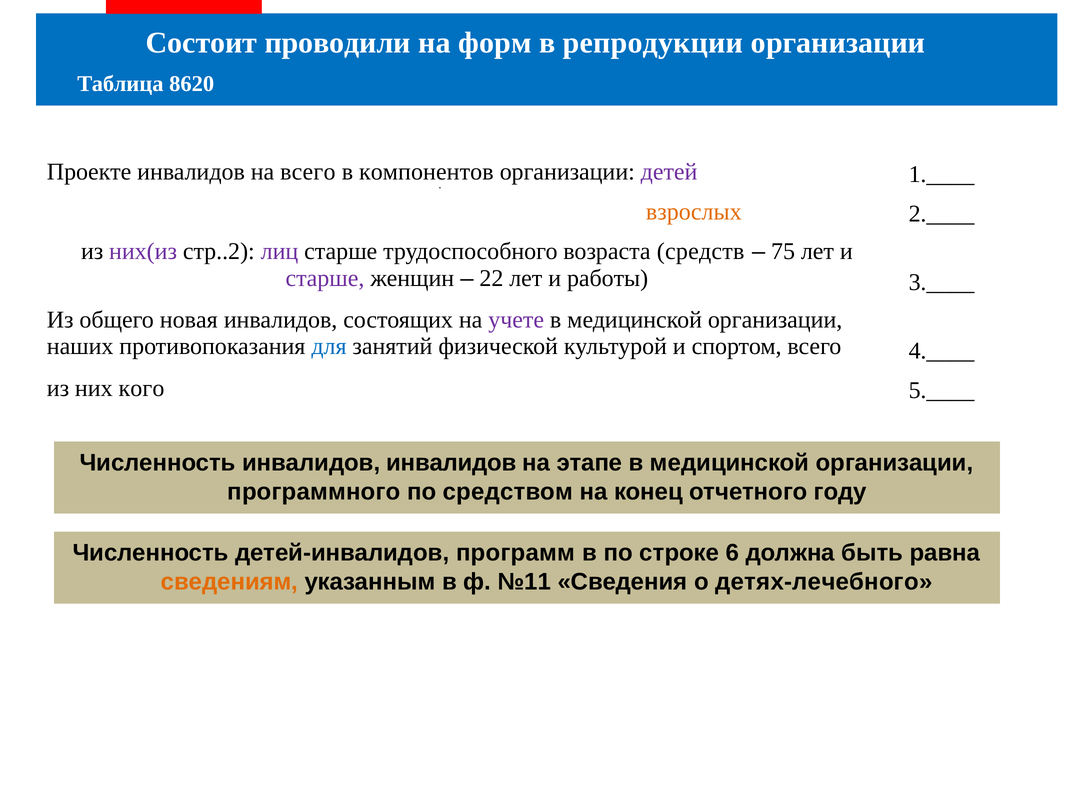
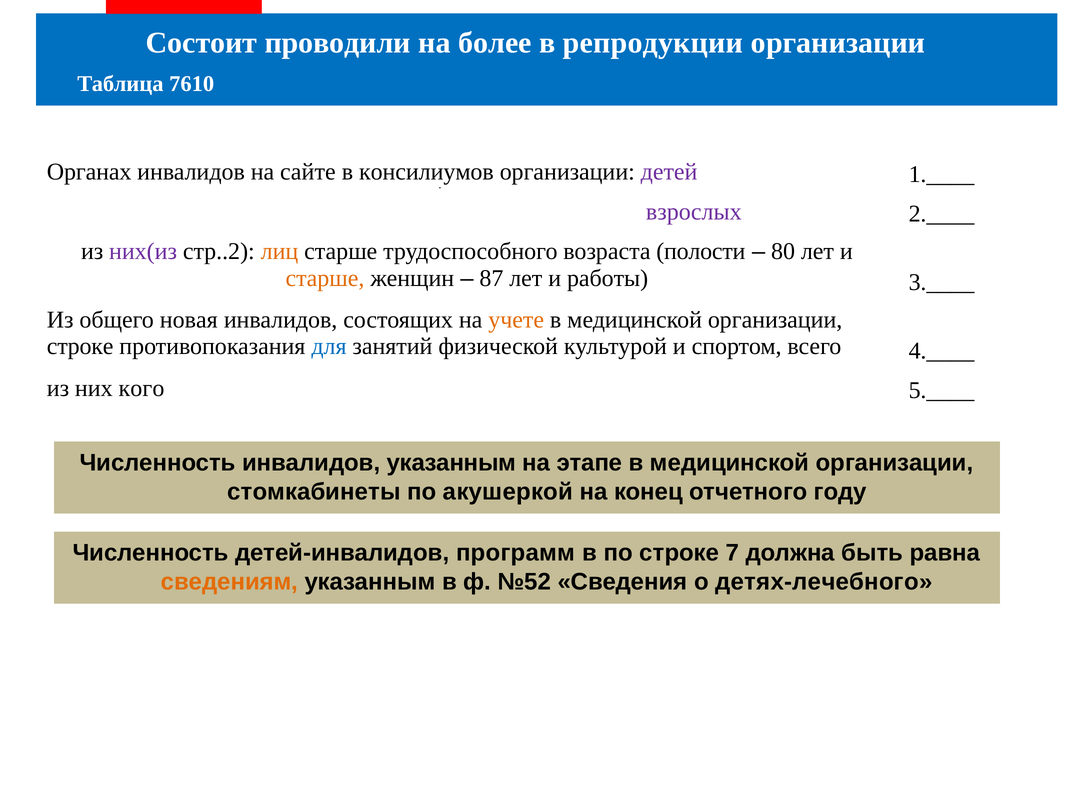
форм: форм -> более (495, 43)
8620: 8620 -> 7610 (192, 84)
Проекте: Проекте -> Органах (89, 172)
на всего: всего -> сайте (308, 172)
компонентов: компонентов -> консилиумов (426, 172)
взрослых colour: orange -> purple (694, 212)
лиц colour: purple -> orange (279, 251)
средств: средств -> полости (701, 251)
75: 75 -> 80 (783, 251)
старше colour: purple -> orange (325, 278)
22: 22 -> 87 (491, 278)
учете colour: purple -> orange (516, 320)
наших: наших -> строке (80, 346)
инвалидов инвалидов: инвалидов -> указанным (451, 463)
программного: программного -> стомкабинеты (314, 492)
средством: средством -> акушеркой (508, 492)
6: 6 -> 7 (732, 553)
№11: №11 -> №52 (524, 582)
